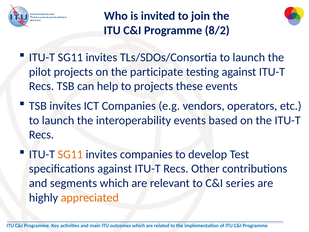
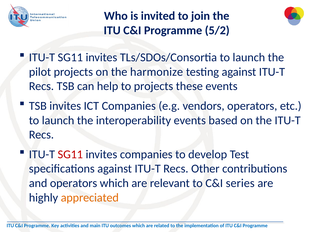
8/2: 8/2 -> 5/2 (217, 30)
participate: participate -> harmonize (157, 72)
SG11 colour: orange -> red (70, 154)
and segments: segments -> operators (74, 183)
